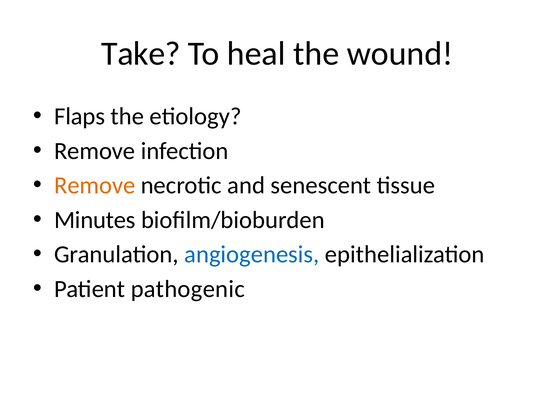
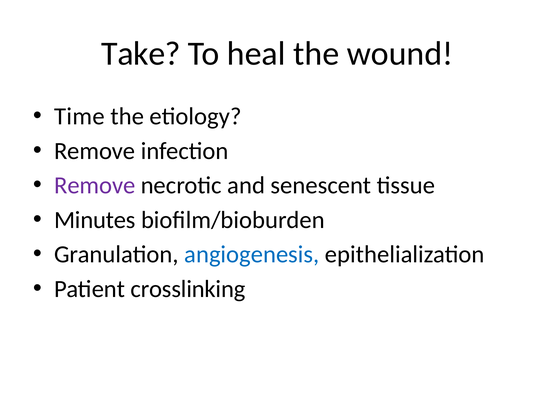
Flaps: Flaps -> Time (79, 116)
Remove colour: orange -> purple (95, 186)
pathogenic: pathogenic -> crosslinking (188, 289)
